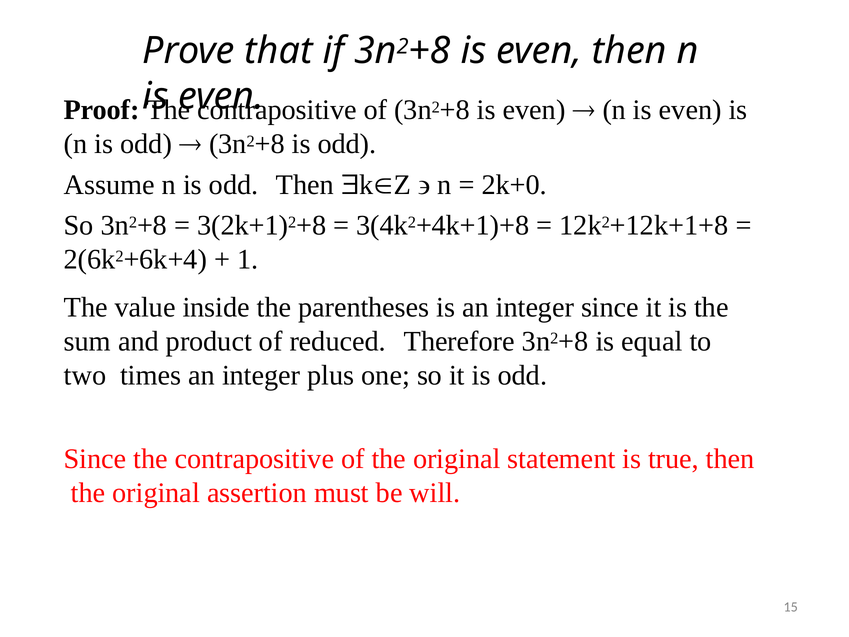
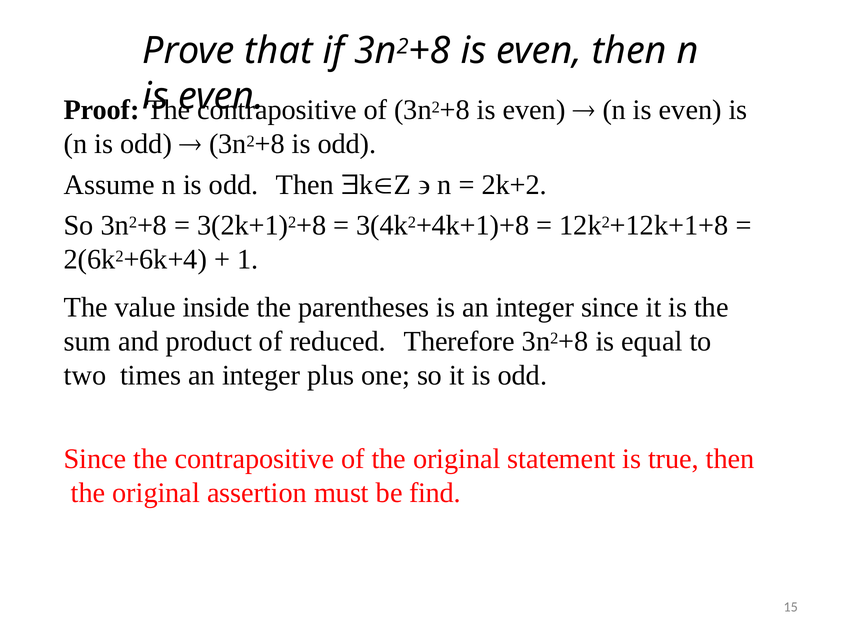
2k+0: 2k+0 -> 2k+2 (514, 185)
will: will -> find (435, 493)
